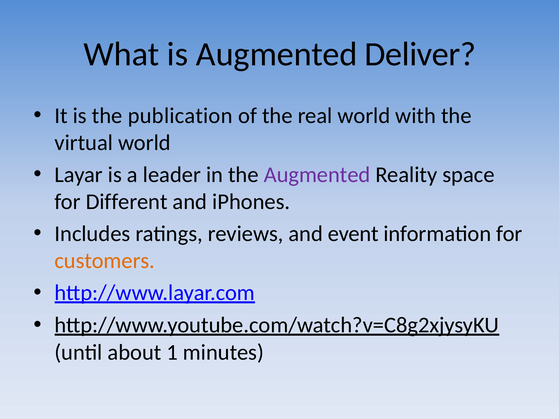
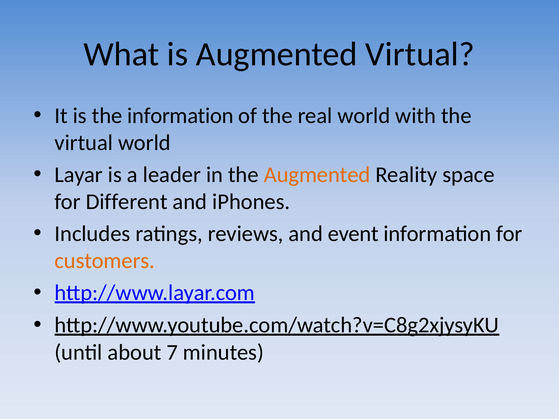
Augmented Deliver: Deliver -> Virtual (420, 54)
the publication: publication -> information (180, 116)
Augmented colour: purple -> orange (317, 175)
1: 1 -> 7 (172, 353)
